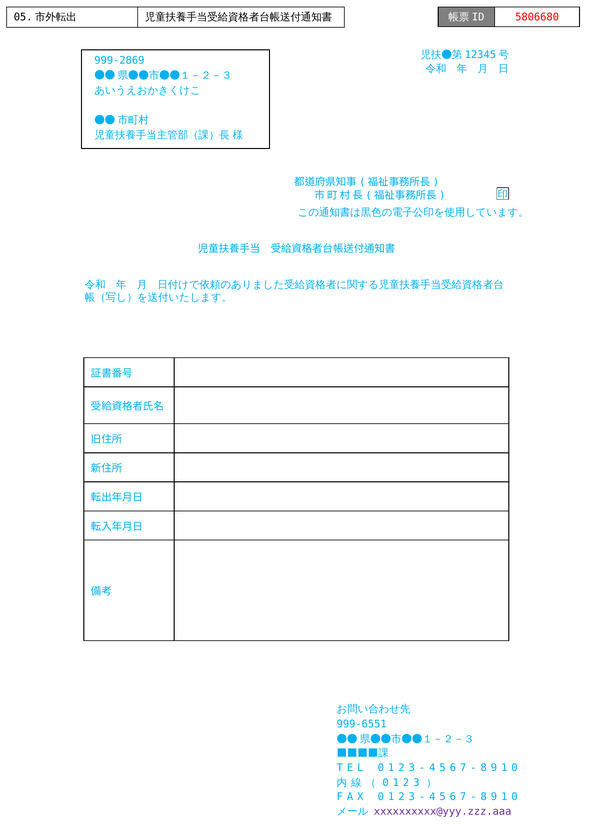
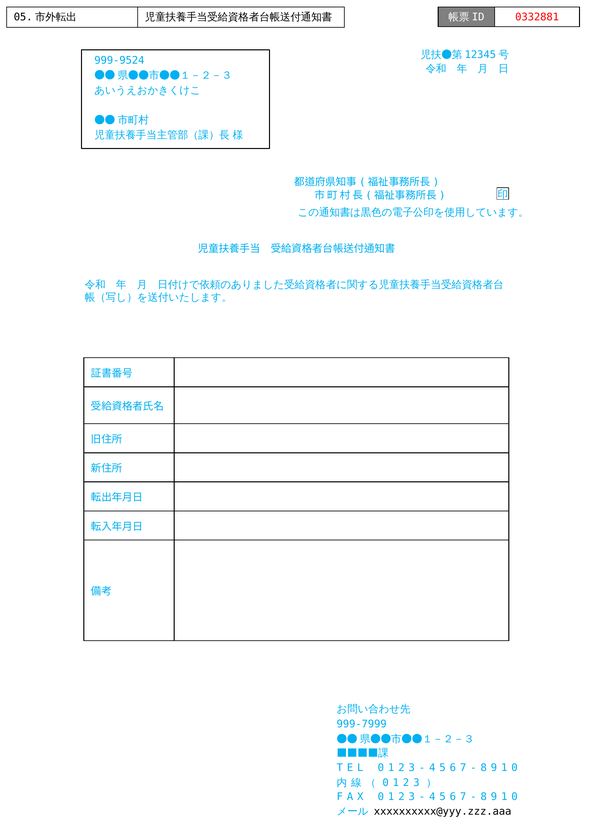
5806680: 5806680 -> 0332881 (537, 17)
999-2869: 999-2869 -> 999-9524 (119, 60)
999-6551: 999-6551 -> 999-7999 (362, 724)
xxxxxxxxxx@yyy.zzz.aaa colour: purple -> black (443, 812)
